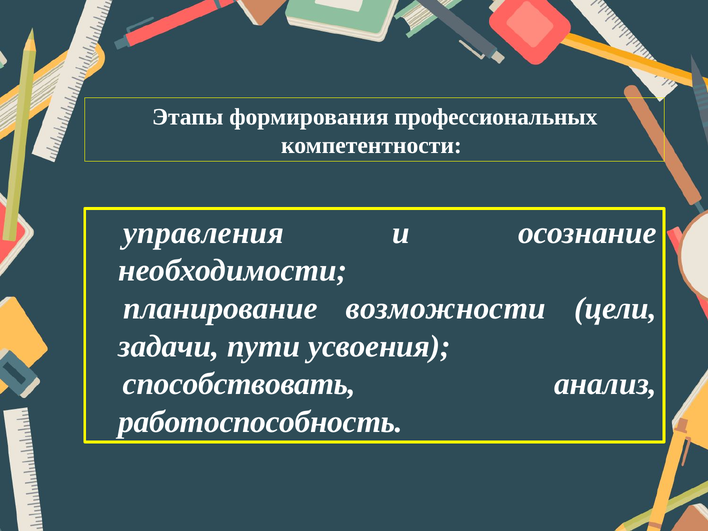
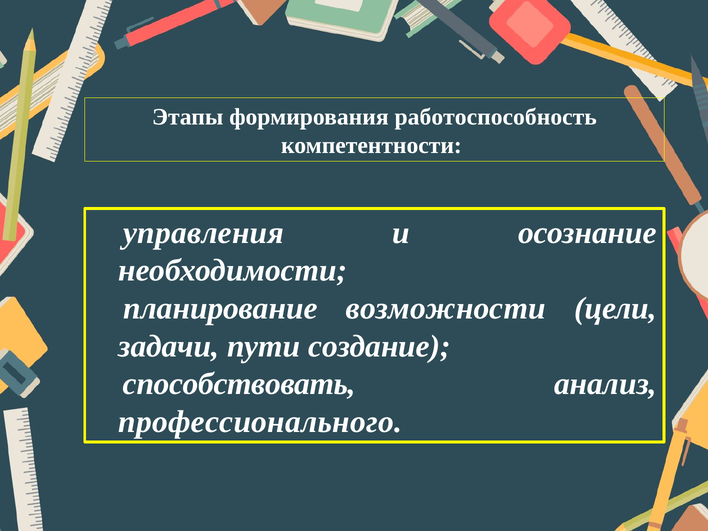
профессиональных: профессиональных -> работоспособность (496, 117)
усвоения: усвоения -> создание (379, 346)
работоспособность: работоспособность -> профессионального (260, 422)
